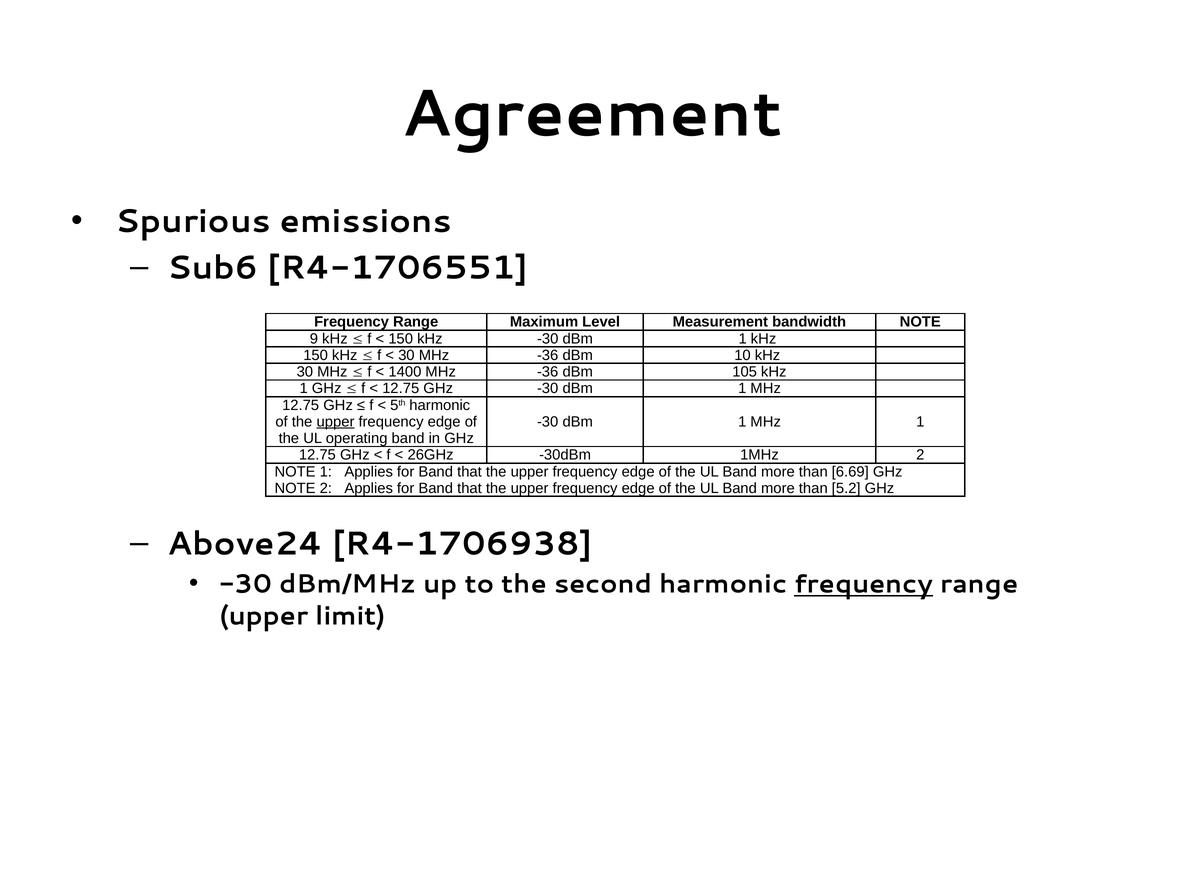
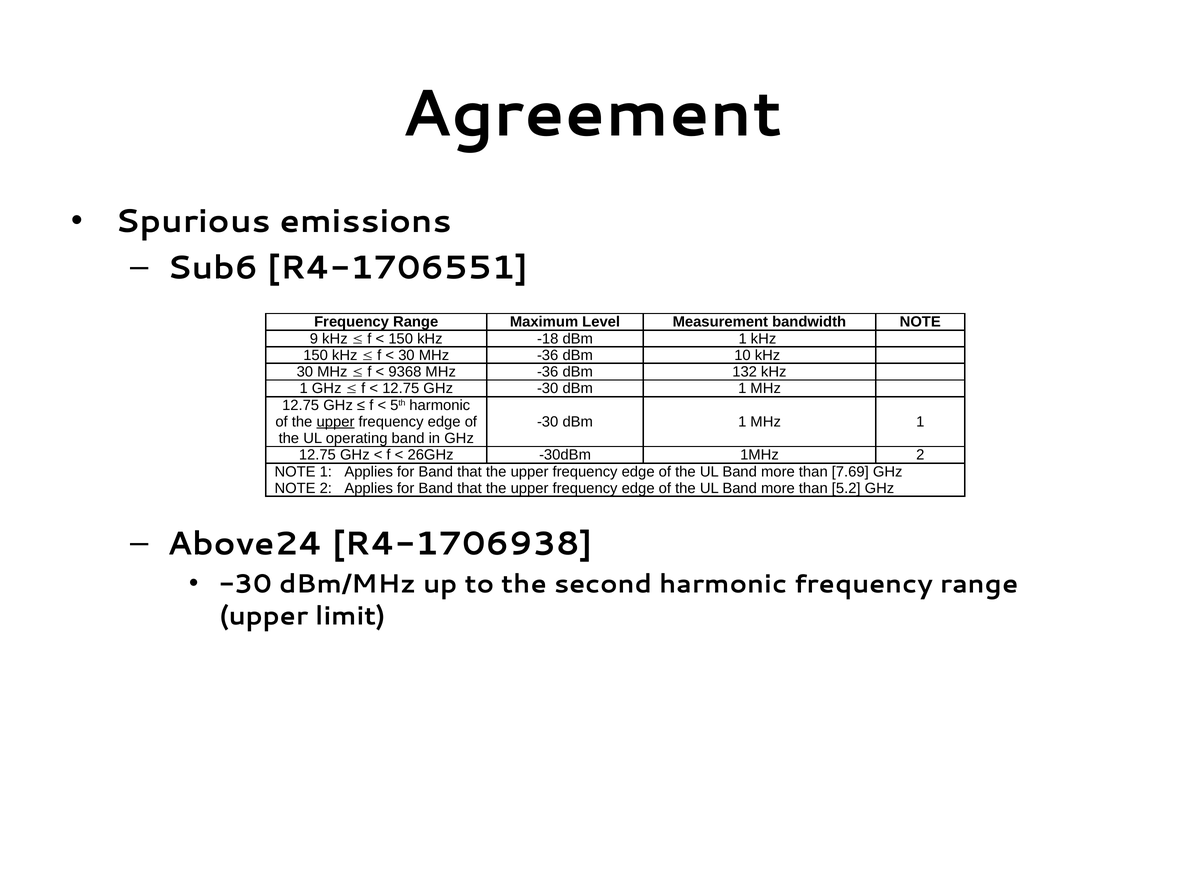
kHz -30: -30 -> -18 (548, 339)
1400: 1400 -> 9368 (405, 372)
105: 105 -> 132 (745, 372)
6.69: 6.69 -> 7.69 (850, 472)
frequency underline: present -> none (864, 584)
